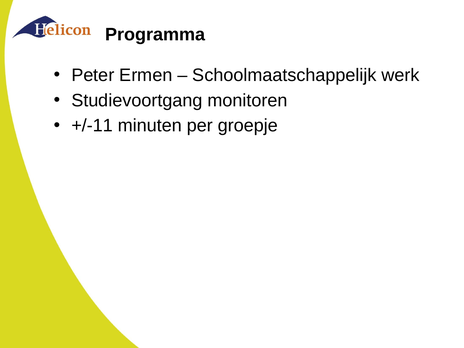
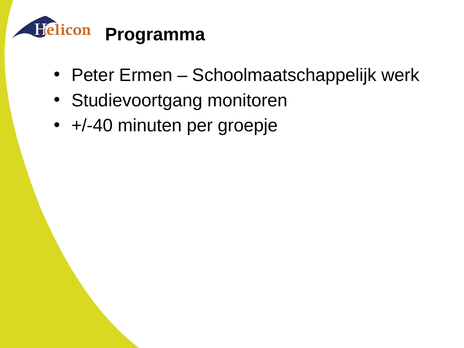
+/-11: +/-11 -> +/-40 (92, 126)
